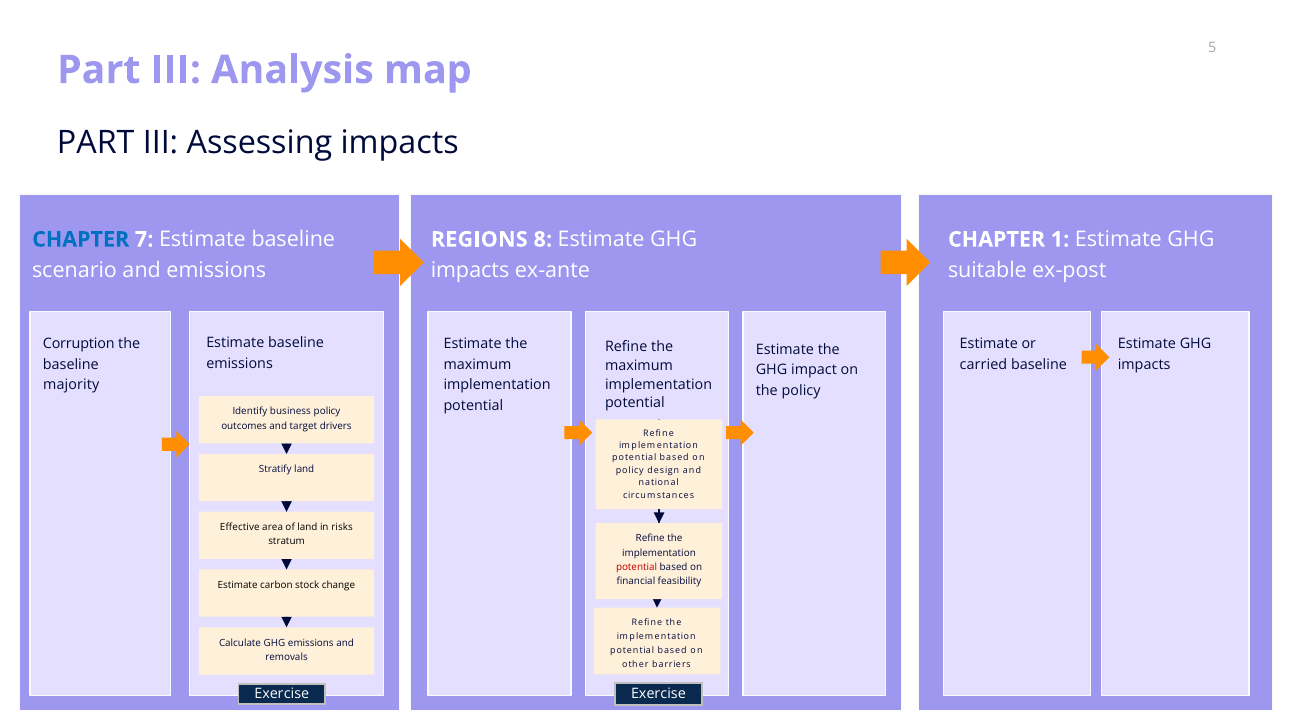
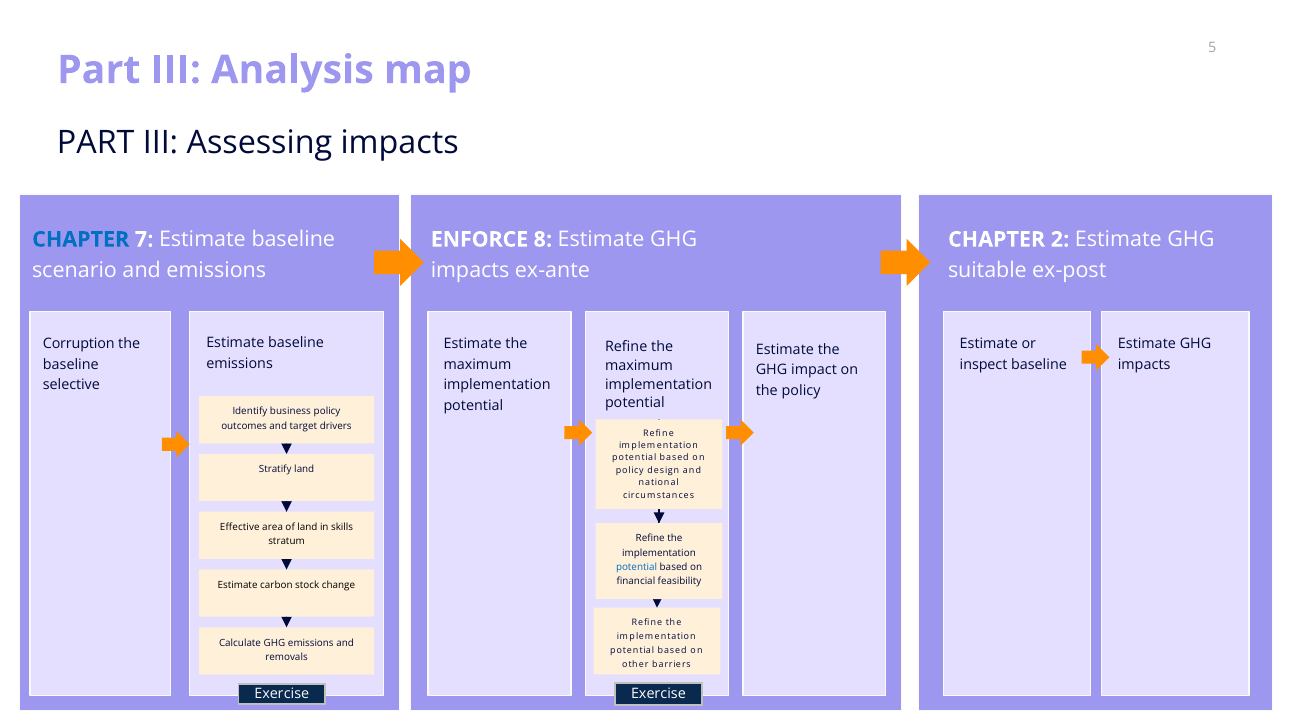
REGIONS: REGIONS -> ENFORCE (479, 239)
1: 1 -> 2 (1060, 239)
carried: carried -> inspect (984, 364)
majority: majority -> selective (71, 385)
risks: risks -> skills (342, 527)
potential colour: red -> blue (637, 567)
